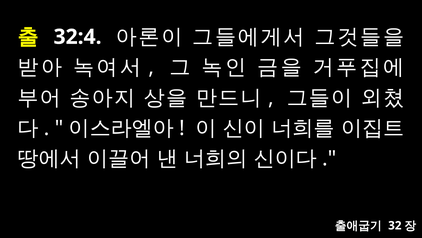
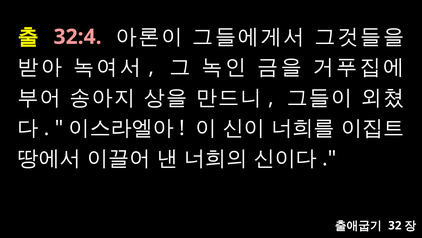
32:4 colour: white -> pink (78, 37)
